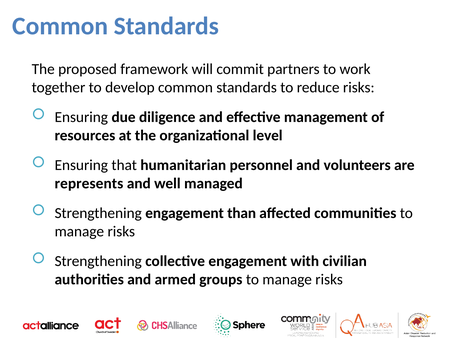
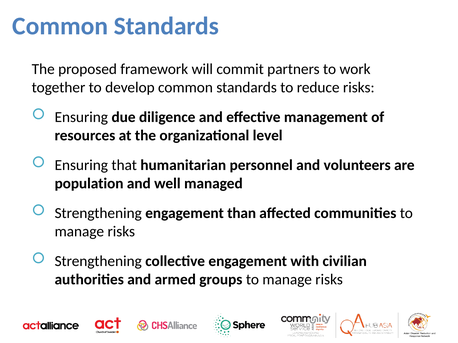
represents: represents -> population (89, 184)
